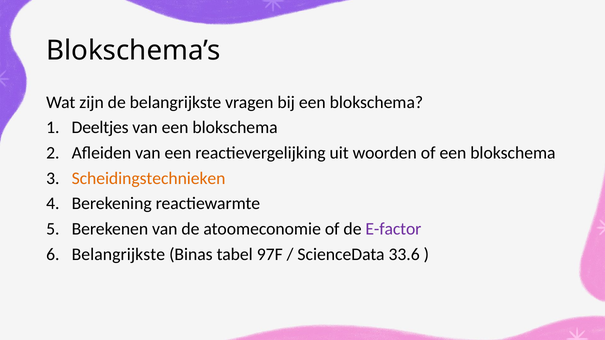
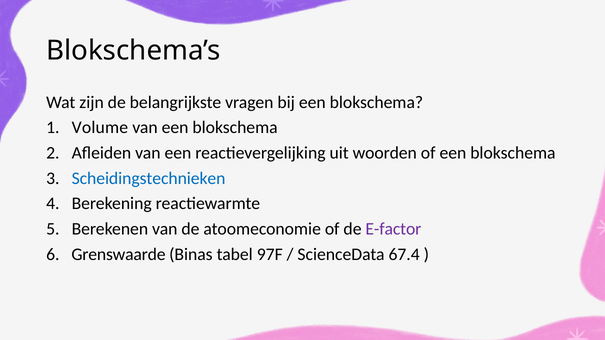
Deeltjes: Deeltjes -> Volume (100, 128)
Scheidingstechnieken colour: orange -> blue (149, 178)
Belangrijkste: Belangrijkste -> Grenswaarde (118, 254)
33.6: 33.6 -> 67.4 (404, 254)
